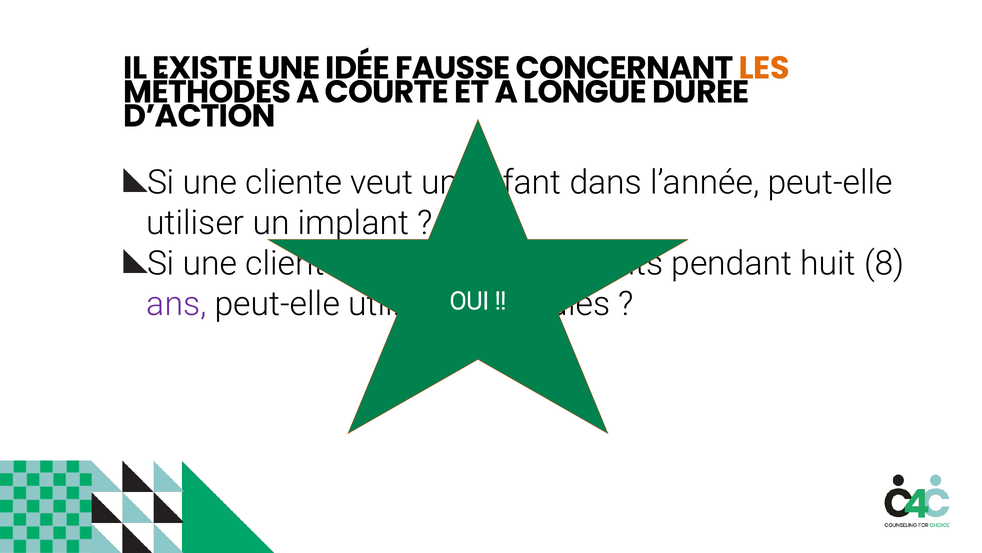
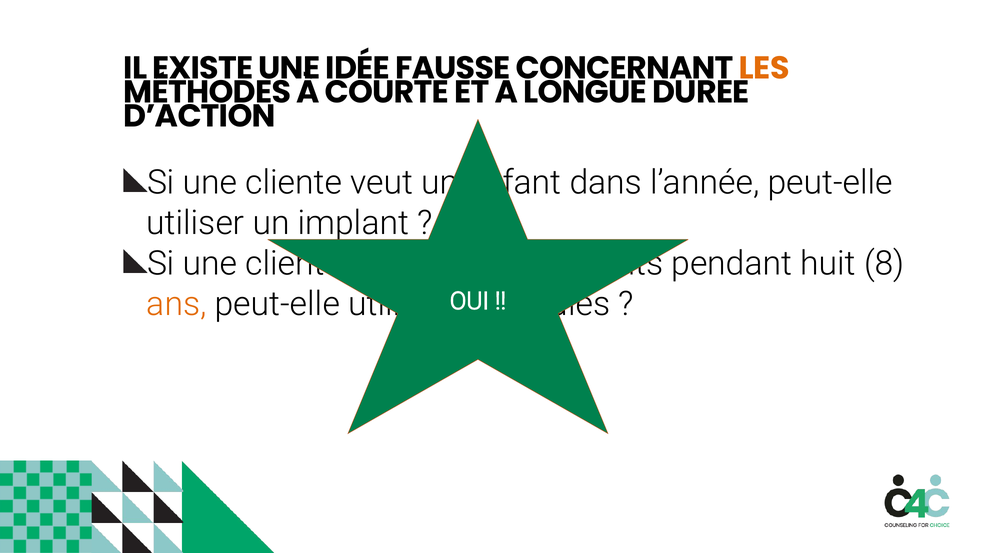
ans colour: purple -> orange (177, 304)
